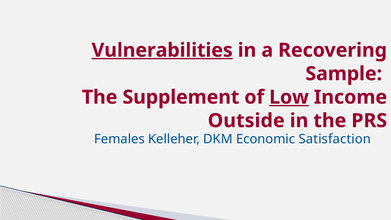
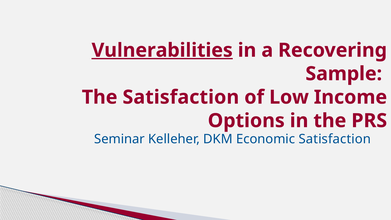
The Supplement: Supplement -> Satisfaction (181, 97)
Low underline: present -> none (289, 97)
Outside: Outside -> Options (246, 121)
Females: Females -> Seminar (119, 139)
